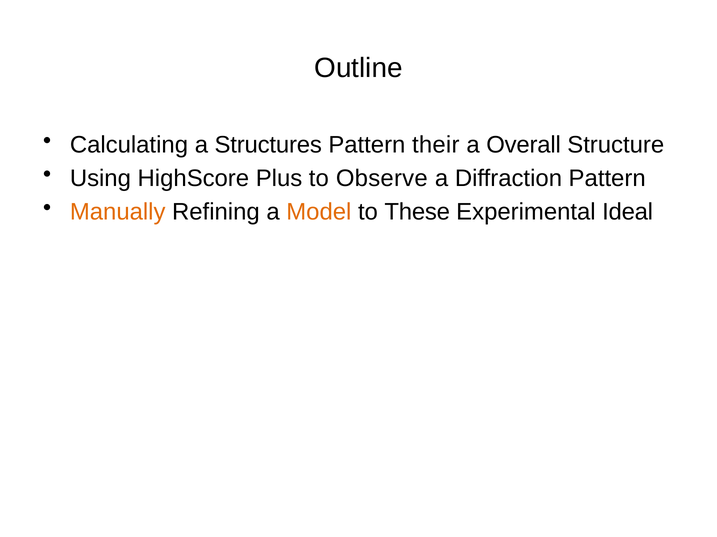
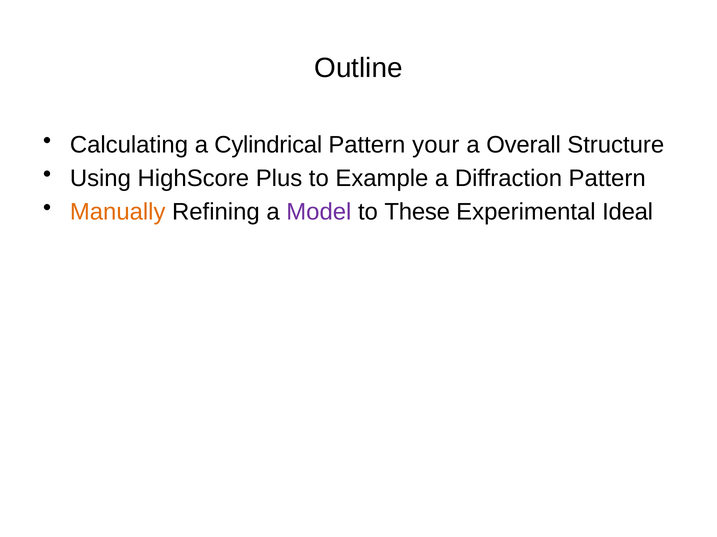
Structures: Structures -> Cylindrical (268, 145)
their: their -> your (436, 145)
Observe: Observe -> Example (382, 179)
Model colour: orange -> purple (319, 212)
